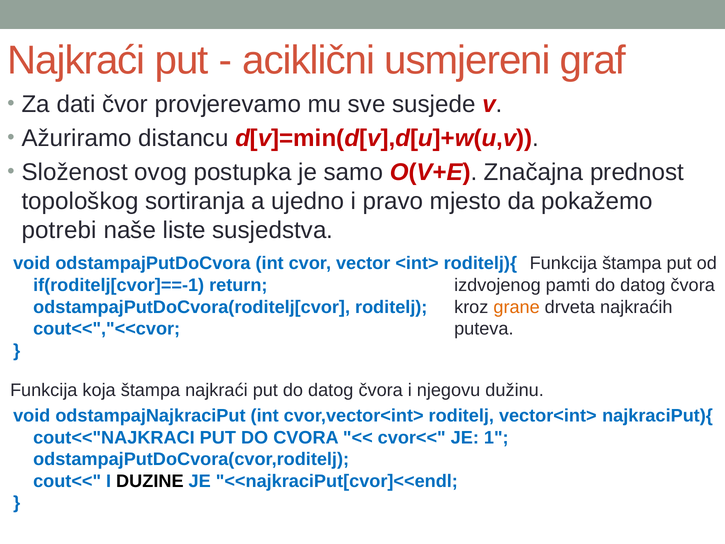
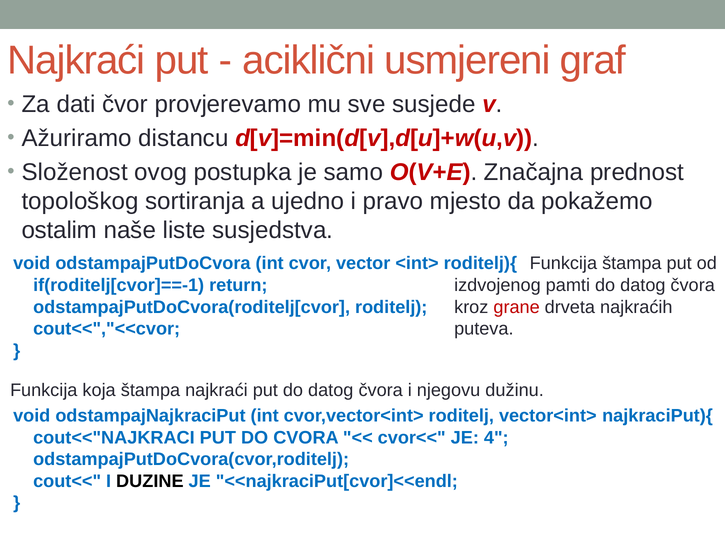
potrebi: potrebi -> ostalim (59, 230)
grane colour: orange -> red (517, 307)
1: 1 -> 4 (496, 437)
